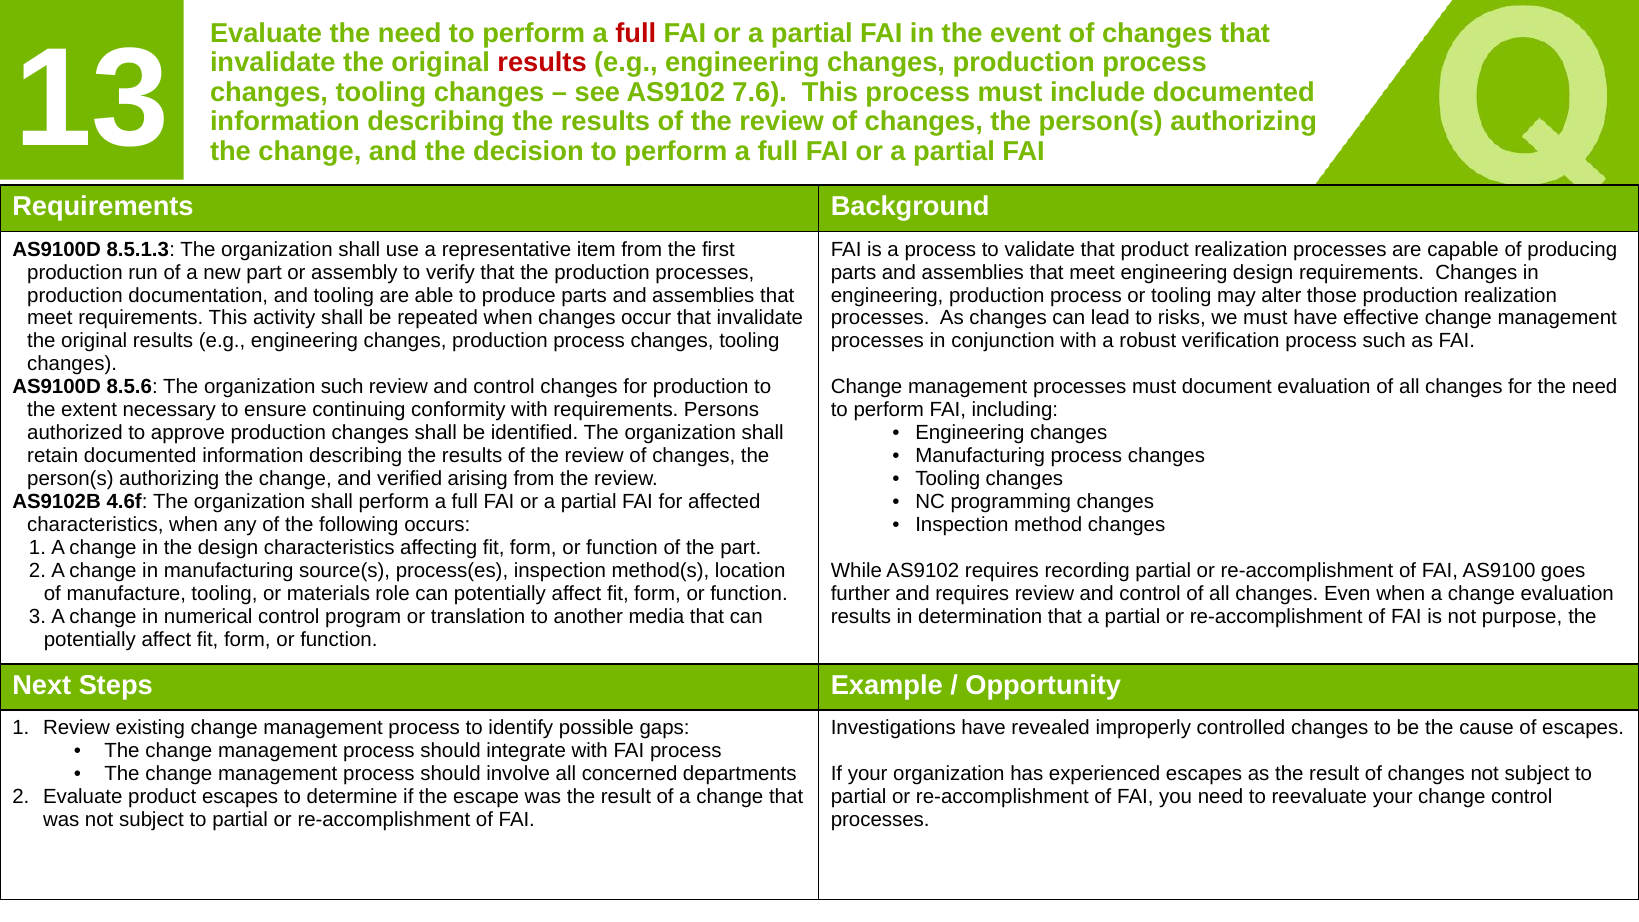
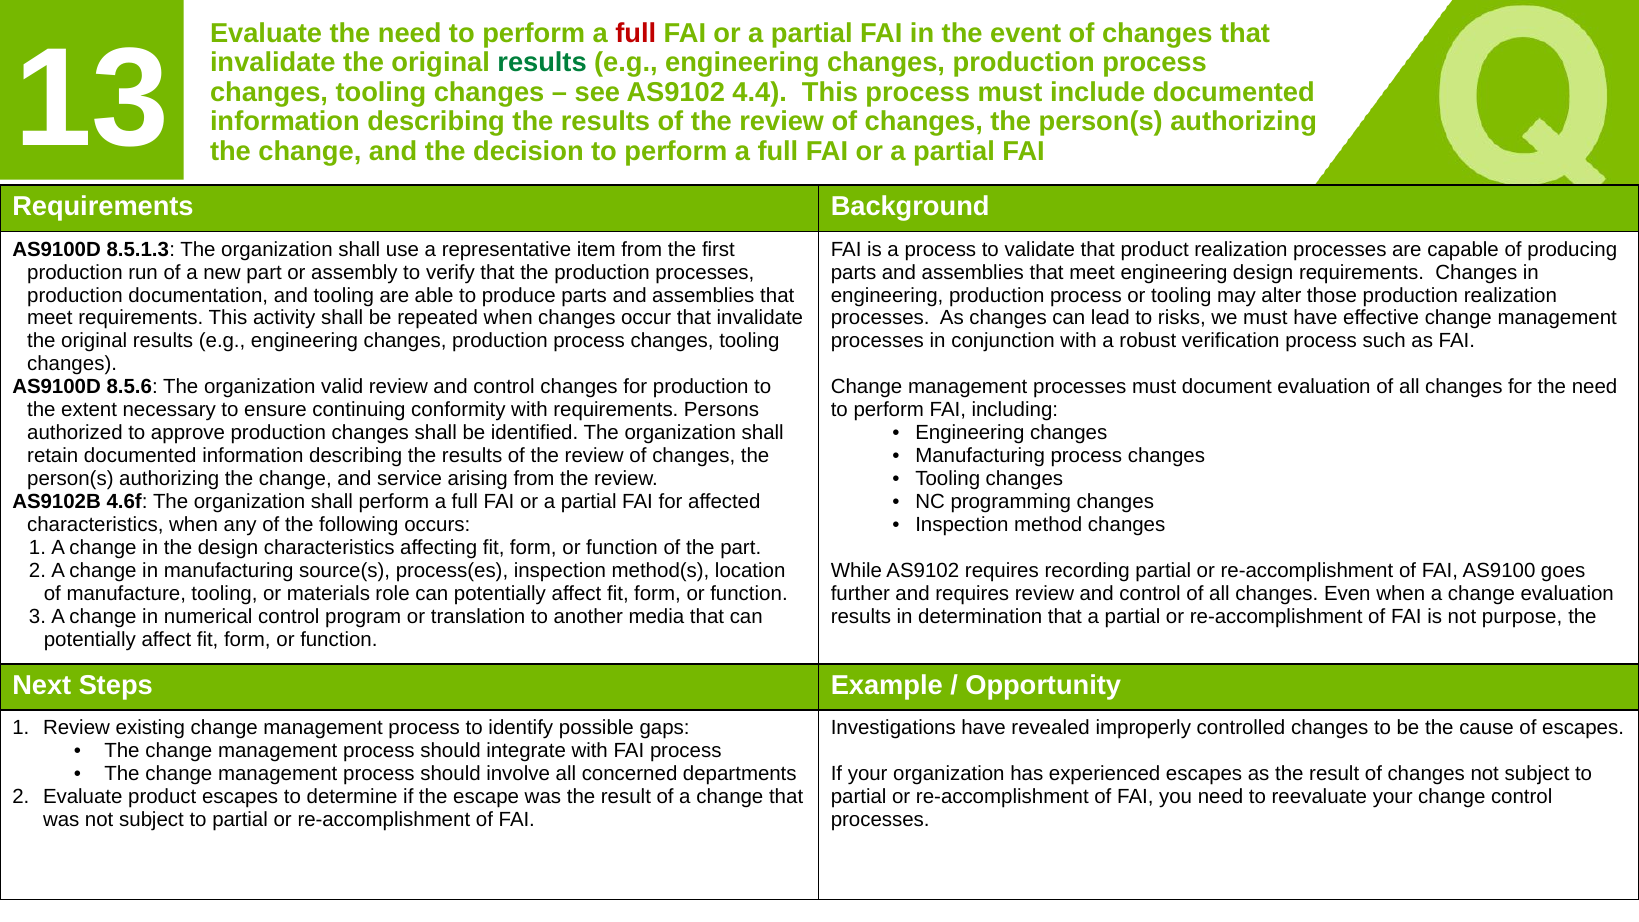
results colour: red -> green (542, 63)
7.6: 7.6 -> 4.4 (760, 92)
organization such: such -> valid (342, 387)
verified: verified -> service (410, 479)
